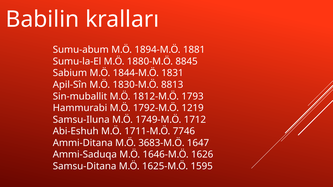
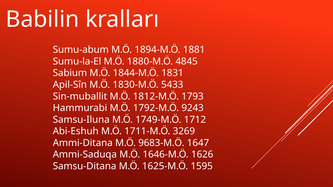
8845: 8845 -> 4845 (187, 61)
8813: 8813 -> 5433 (172, 85)
1219: 1219 -> 9243 (193, 108)
7746: 7746 -> 3269 (184, 131)
3683-M.Ö: 3683-M.Ö -> 9683-M.Ö (161, 143)
